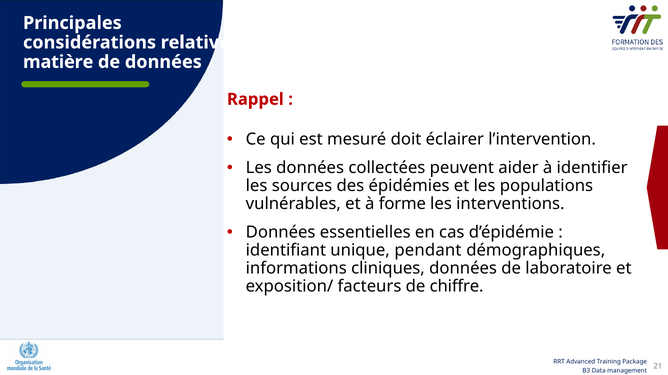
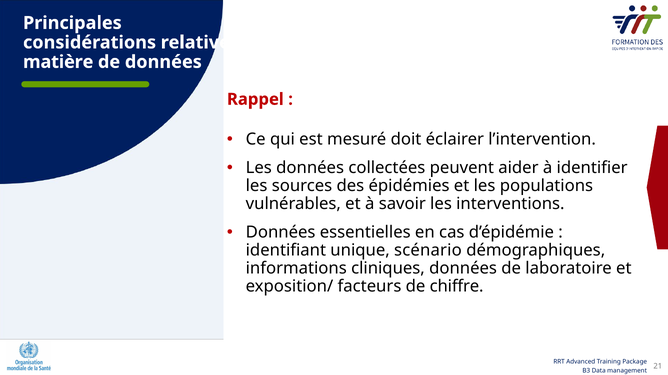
forme: forme -> savoir (402, 204)
pendant: pendant -> scénario (428, 251)
